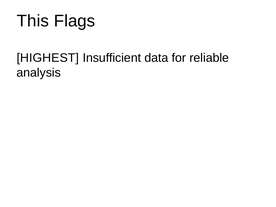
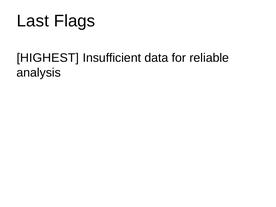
This: This -> Last (33, 21)
